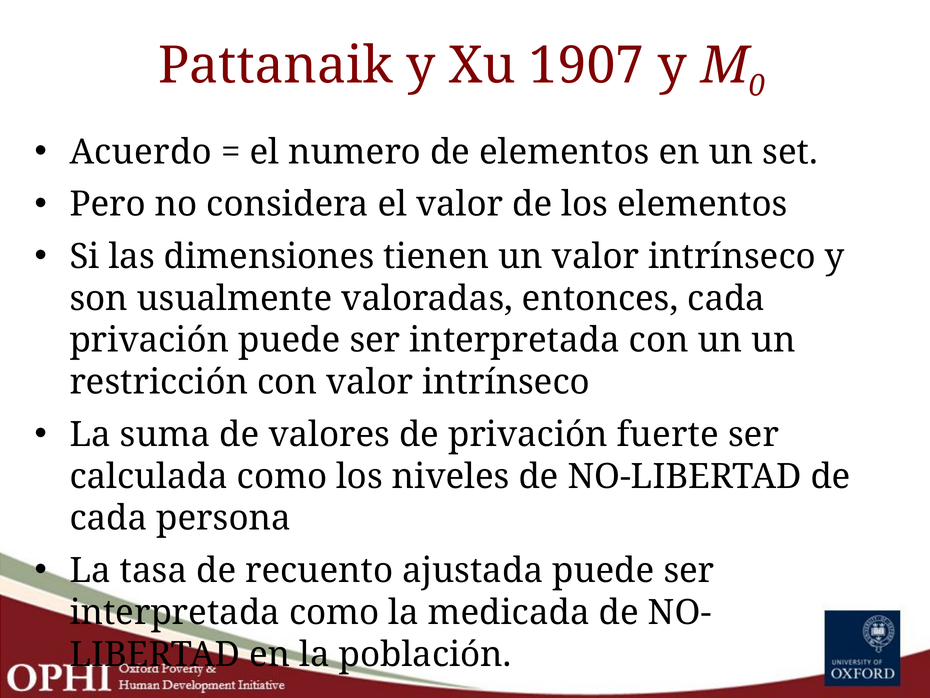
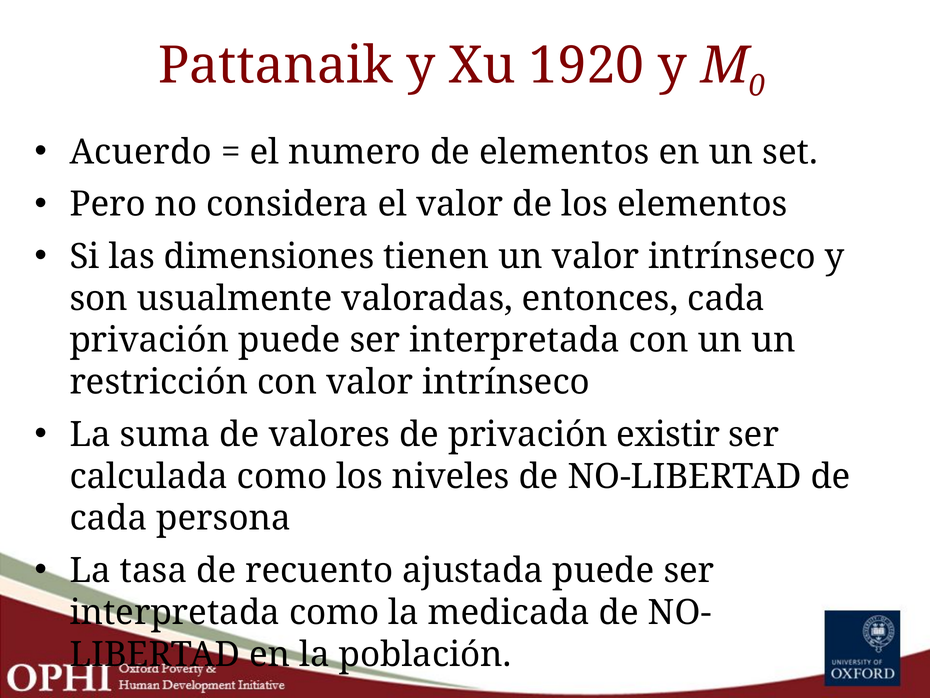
1907: 1907 -> 1920 (587, 66)
fuerte: fuerte -> existir (668, 434)
